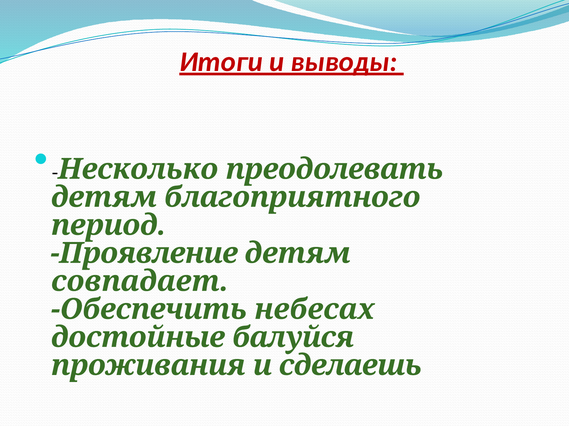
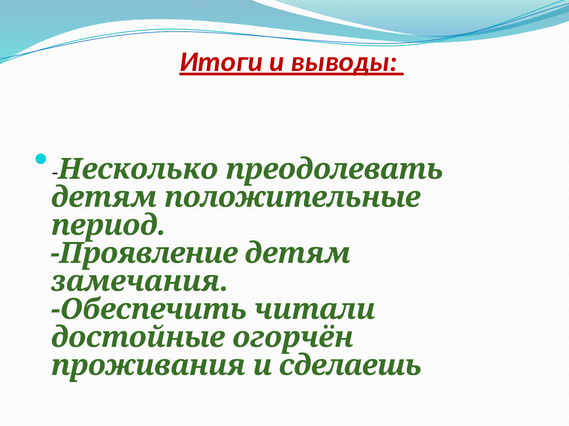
благоприятного: благоприятного -> положительные (292, 198)
совпадает: совпадает -> замечания (140, 282)
небесах: небесах -> читали (315, 310)
балуйся: балуйся -> огорчён (293, 338)
